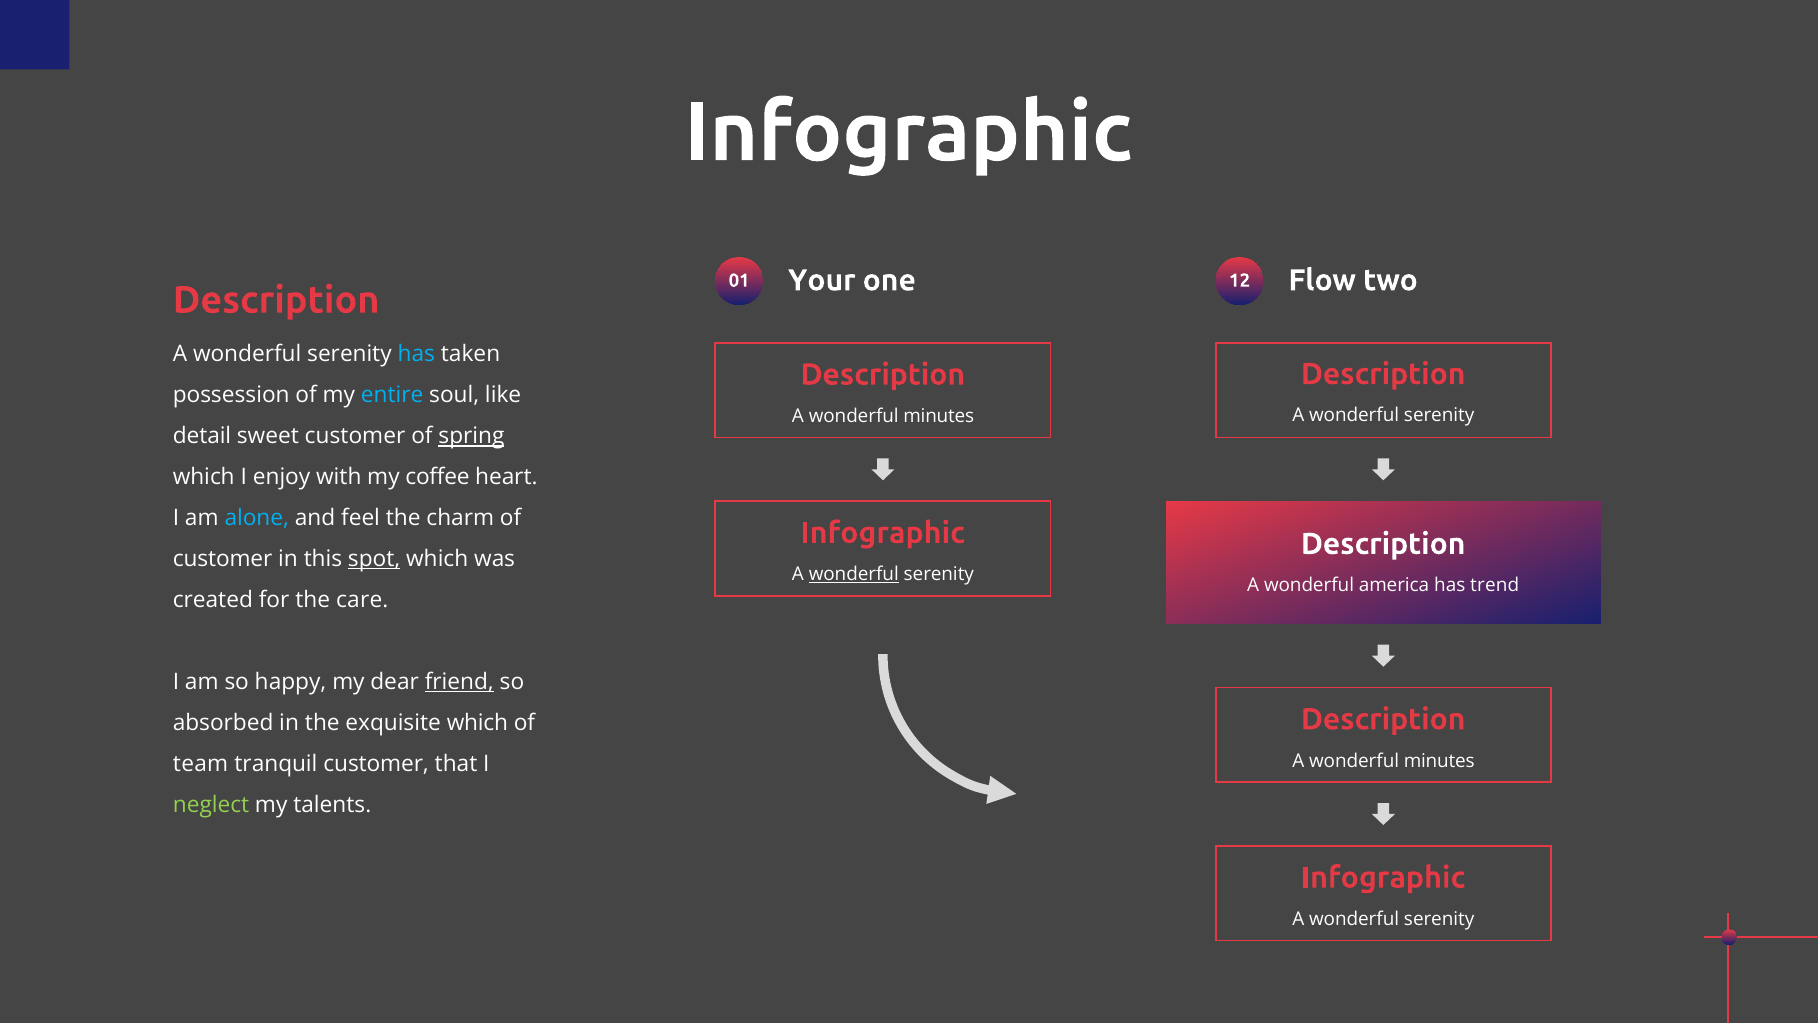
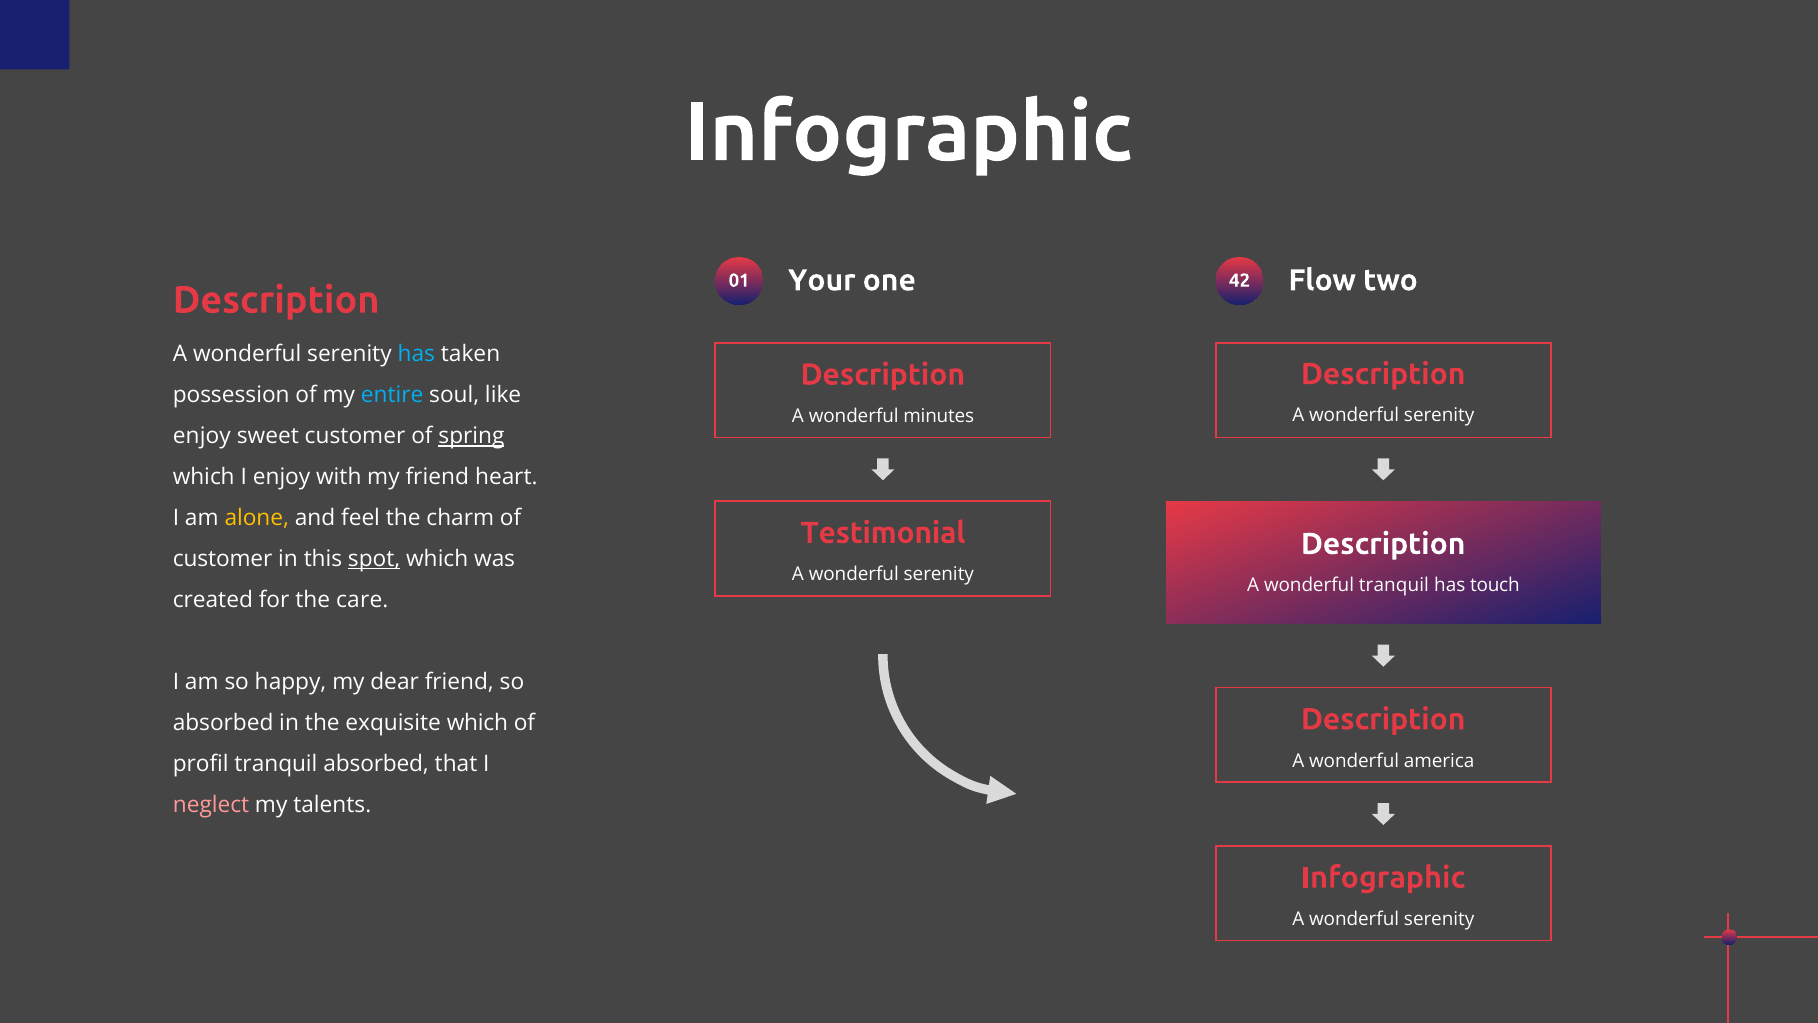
12: 12 -> 42 (1240, 280)
detail: detail -> enjoy (202, 436)
my coffee: coffee -> friend (437, 477)
alone colour: light blue -> yellow (257, 518)
Infographic: Infographic -> Testimonial (883, 533)
wonderful underline: present -> none (854, 574)
wonderful america: america -> tranquil (1394, 585)
trend: trend -> touch (1495, 585)
friend underline: present -> none (459, 681)
minutes: minutes -> america (1439, 761)
team: team -> profil (201, 763)
tranquil customer: customer -> absorbed (376, 763)
neglect colour: light green -> pink (211, 804)
